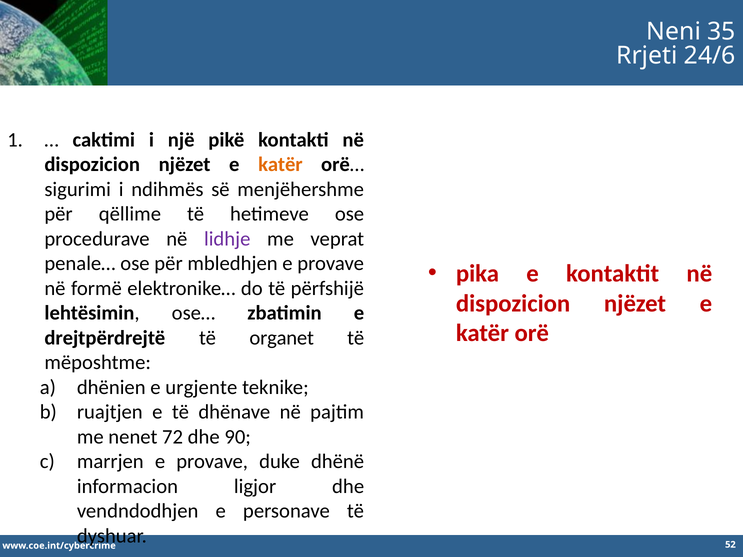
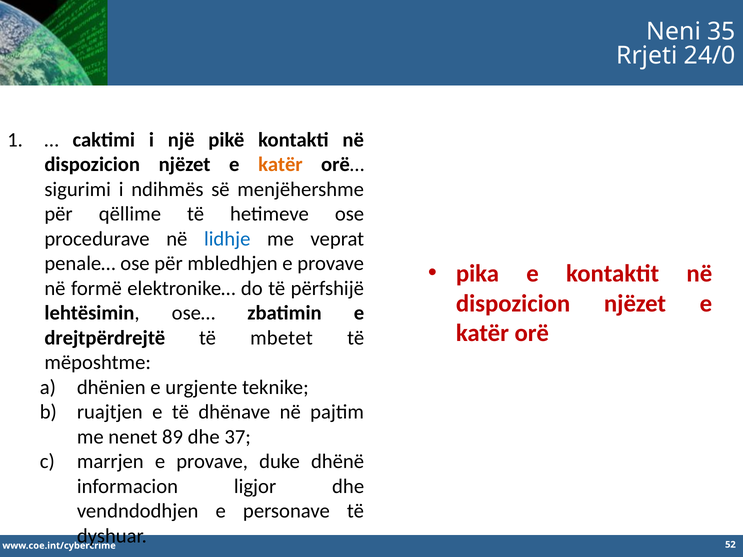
24/6: 24/6 -> 24/0 (710, 55)
lidhje colour: purple -> blue (227, 239)
organet: organet -> mbetet (282, 338)
72: 72 -> 89 (173, 437)
90: 90 -> 37 (238, 437)
